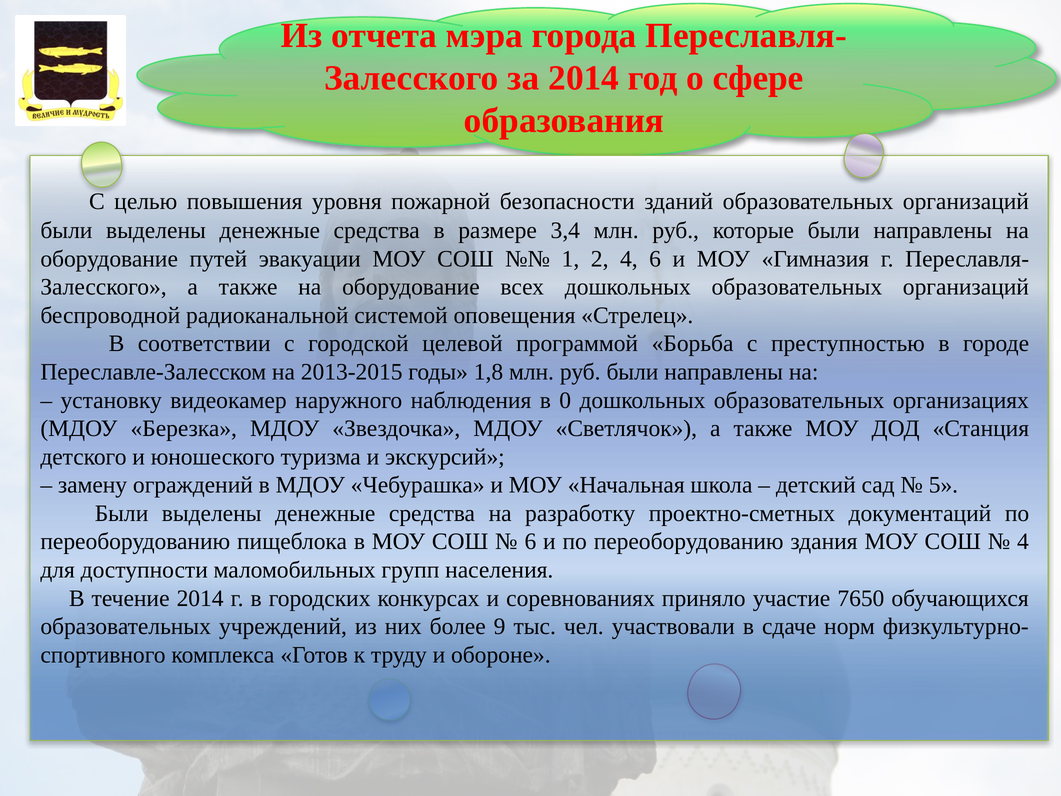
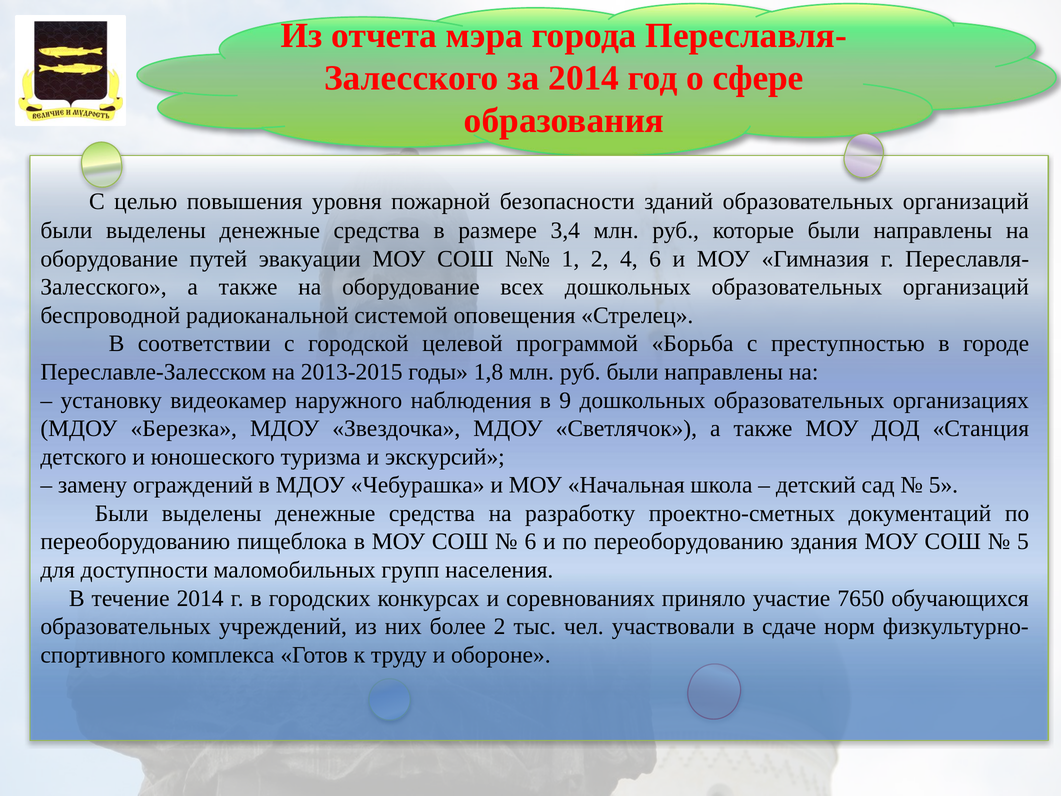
0: 0 -> 9 (565, 400)
4: 4 -> 5 (1023, 542)
более 9: 9 -> 2 (500, 626)
